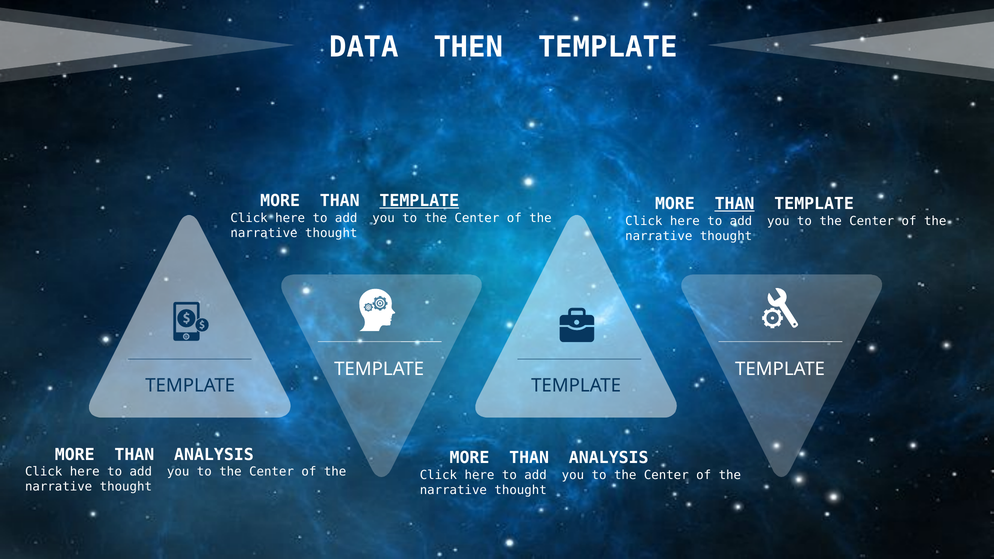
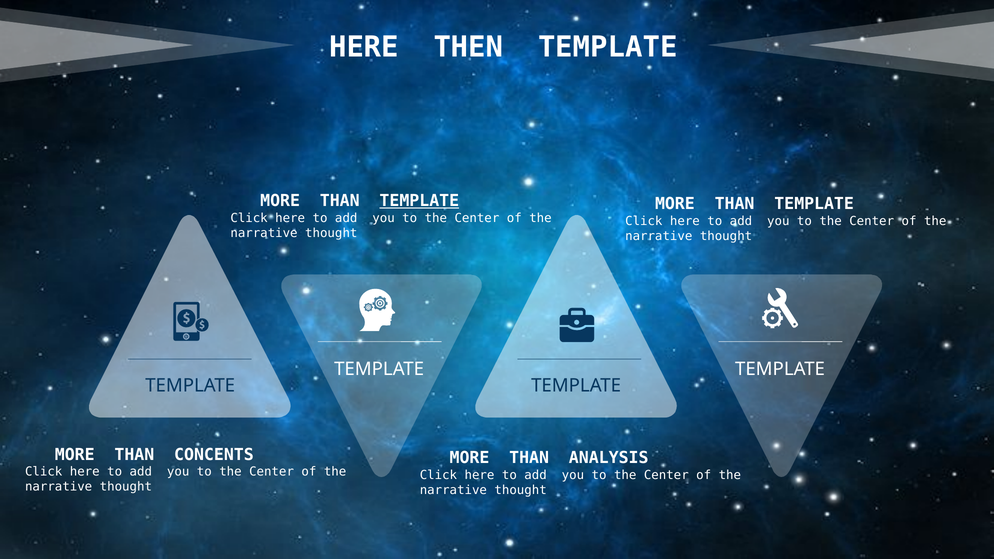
DATA: DATA -> HERE (364, 47)
THAN underline: present -> none (735, 204)
ANALYSIS: ANALYSIS -> CONCENTS (214, 455)
